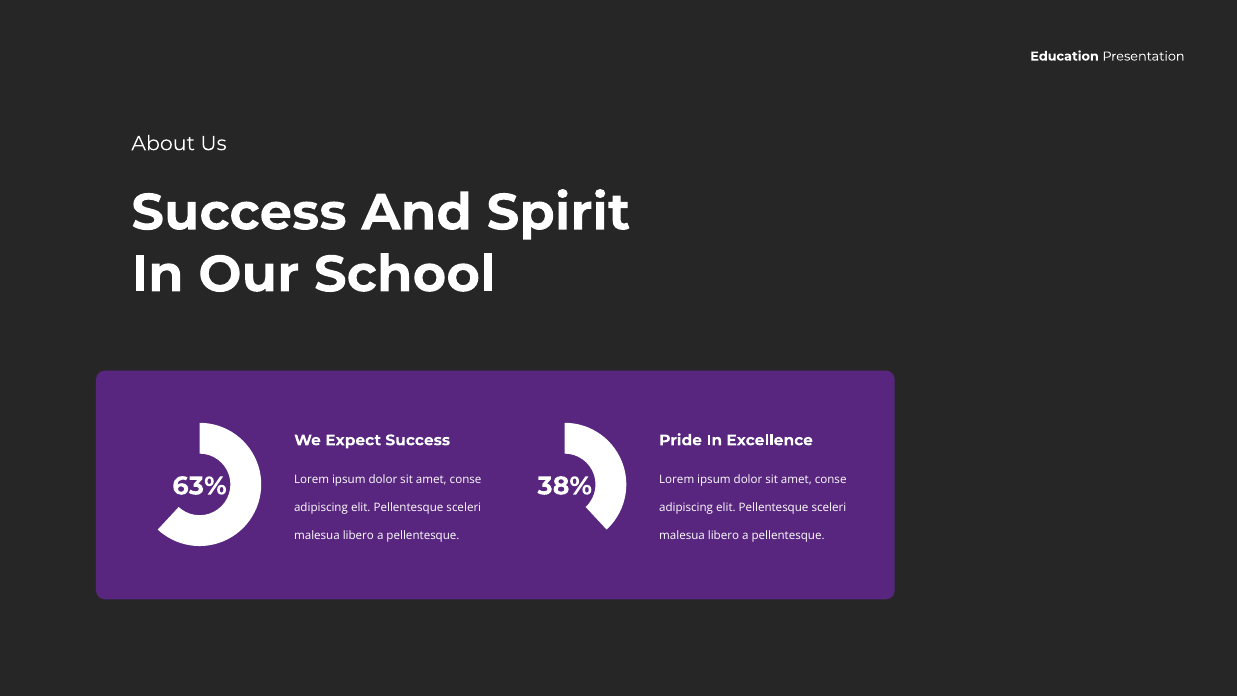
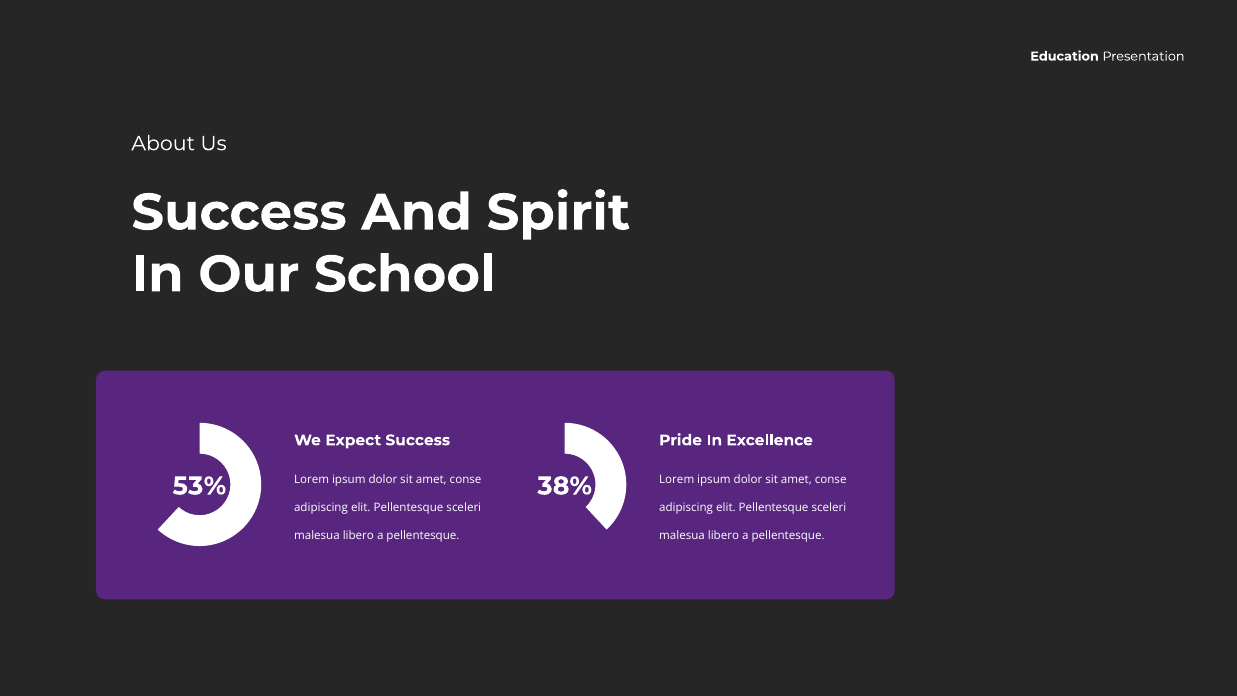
63%: 63% -> 53% (199, 486)
